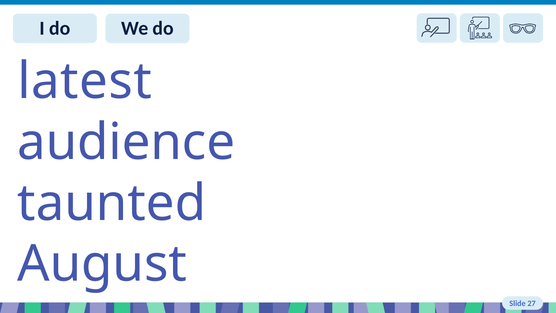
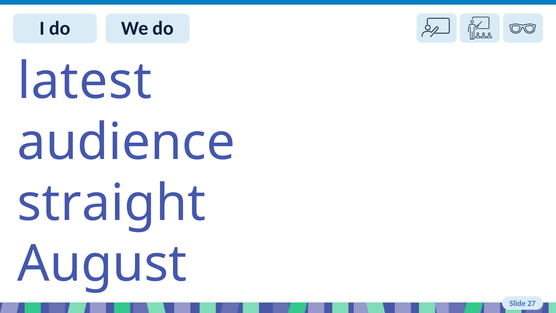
taunted: taunted -> straight (112, 203)
